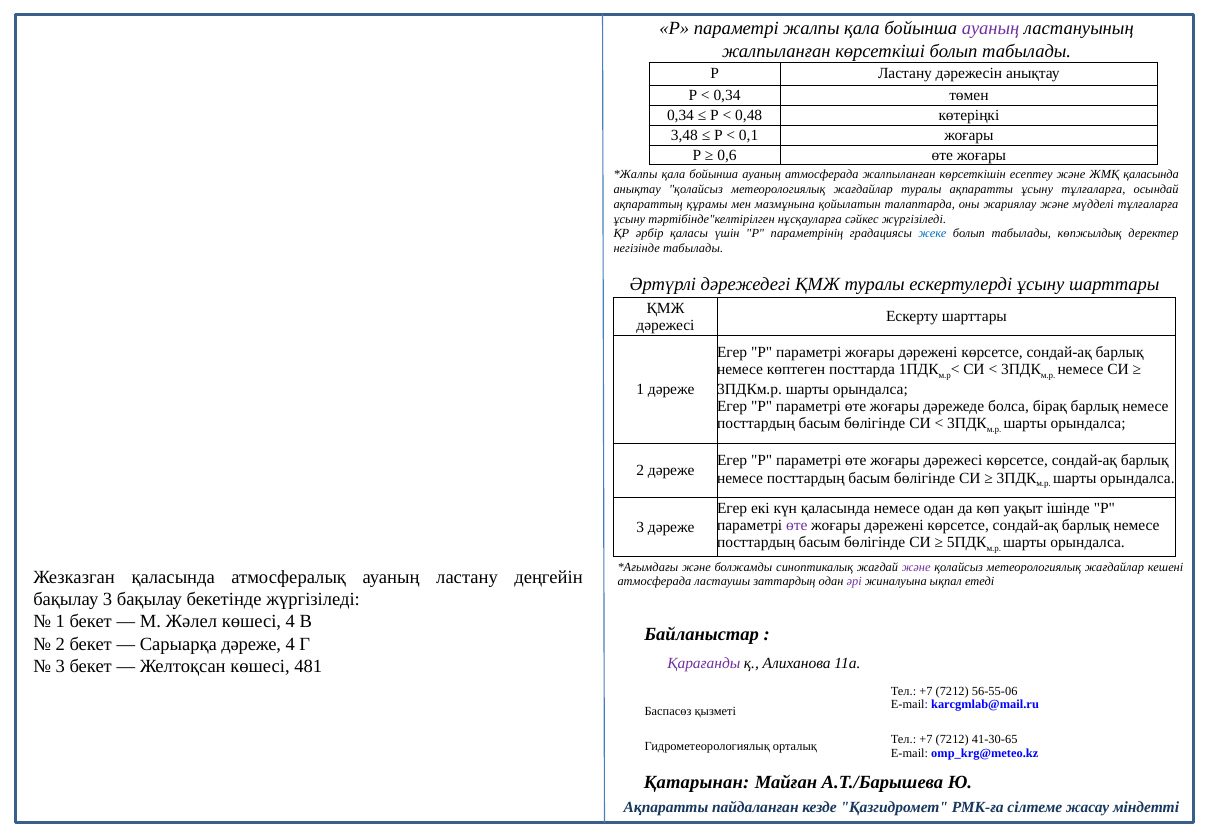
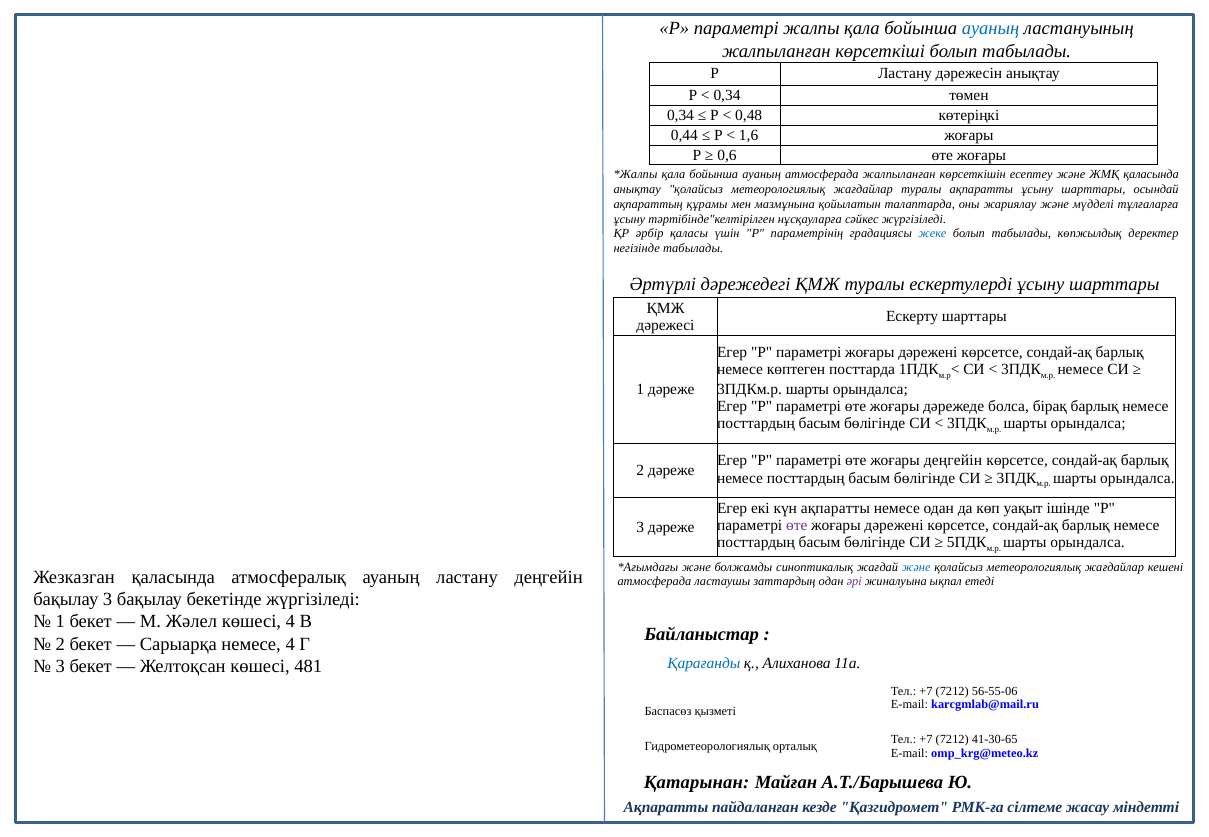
ауаның colour: purple -> blue (991, 29)
3,48: 3,48 -> 0,44 (684, 136)
0,1: 0,1 -> 1,6 (749, 136)
ақпаратты ұсыну тұлғаларға: тұлғаларға -> шарттары (1093, 189)
жоғары дәрежесі: дәрежесі -> деңгейін (953, 461)
күн қаласында: қаласында -> ақпаратты (835, 509)
және colour: purple -> blue (916, 567)
Сарыарқа дәреже: дәреже -> немесе (251, 644)
Қарағанды colour: purple -> blue (704, 663)
